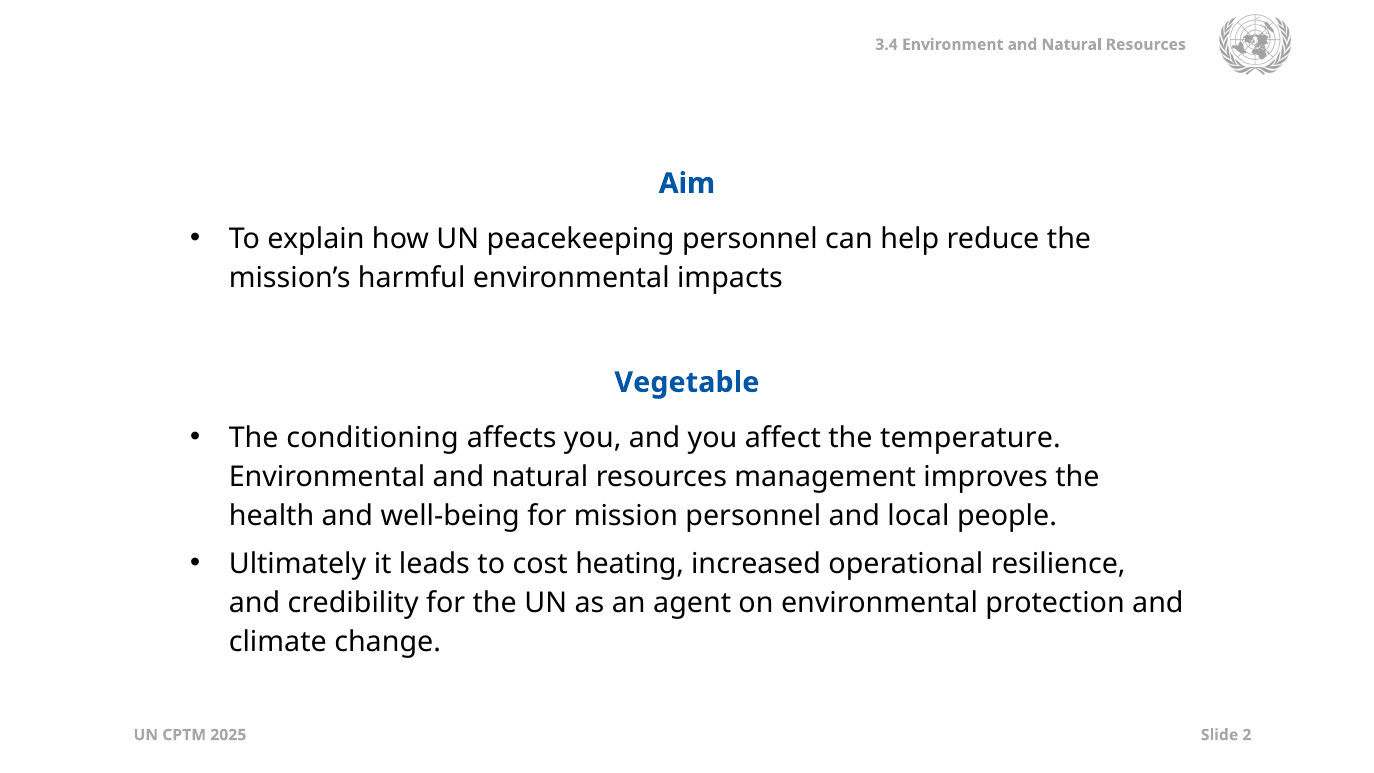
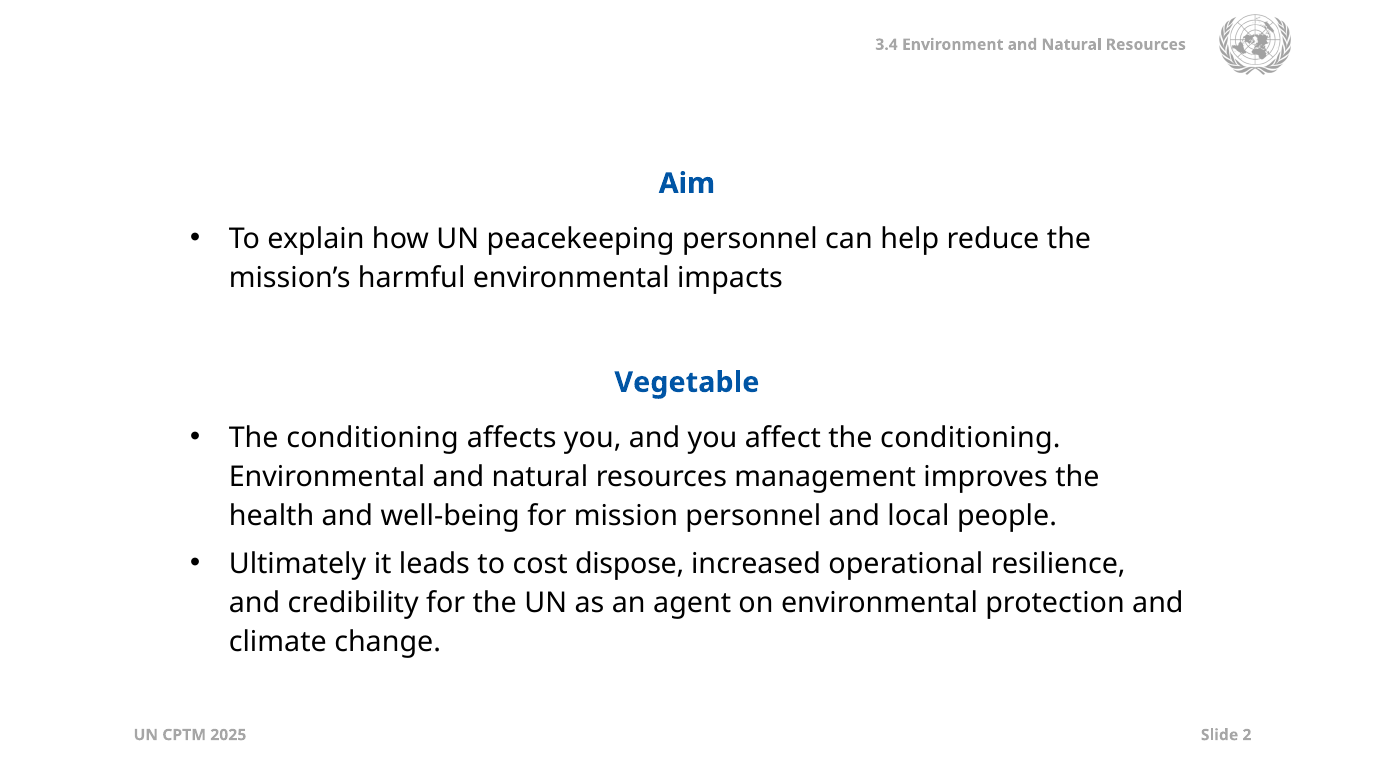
affect the temperature: temperature -> conditioning (970, 438)
heating: heating -> dispose (630, 564)
